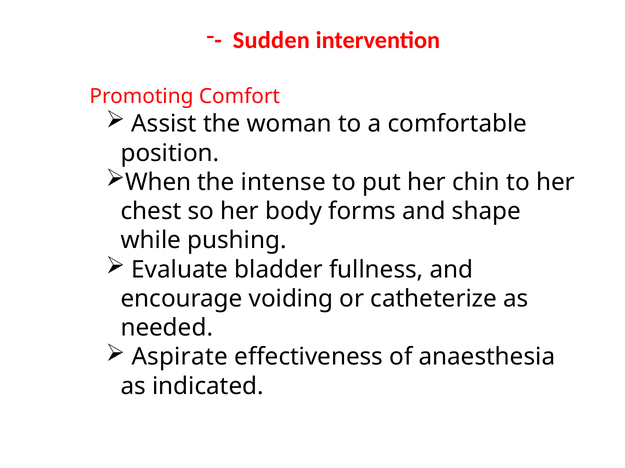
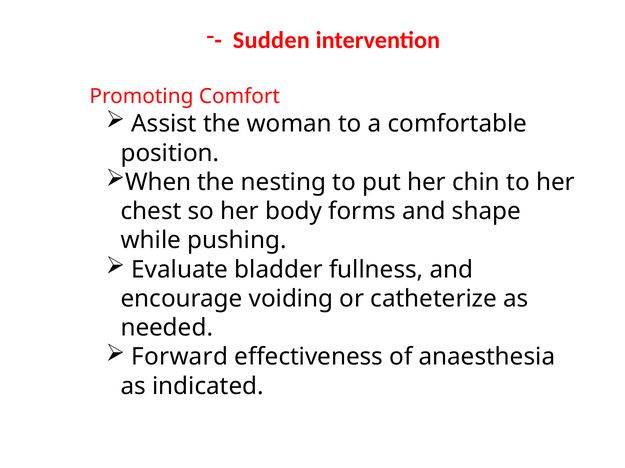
intense: intense -> nesting (283, 182)
Aspirate: Aspirate -> Forward (180, 358)
